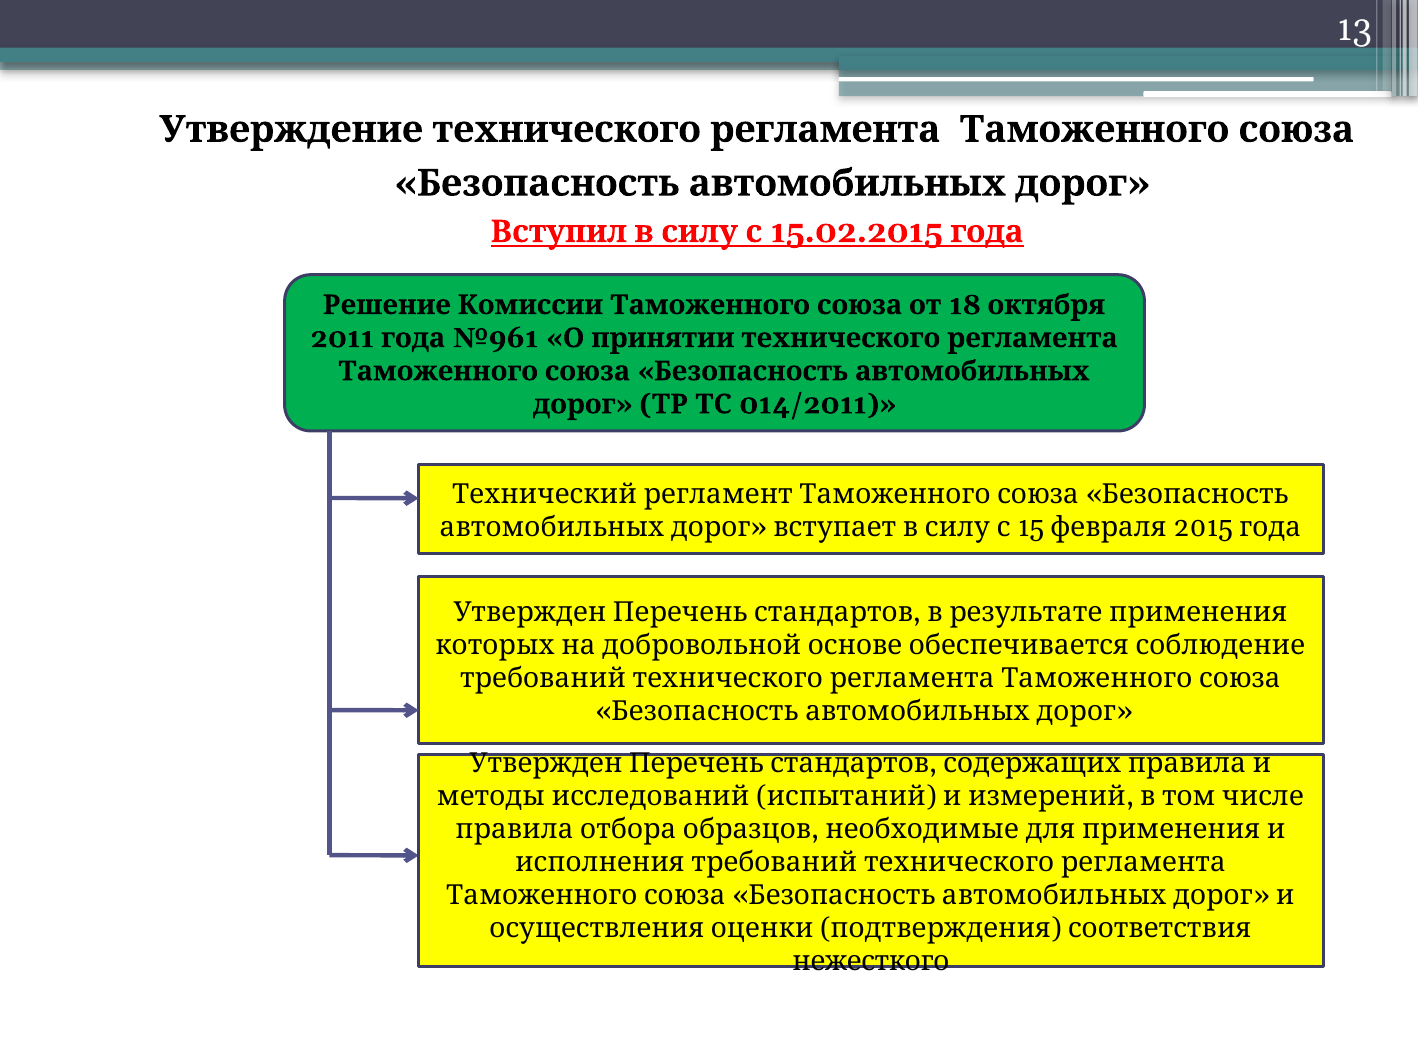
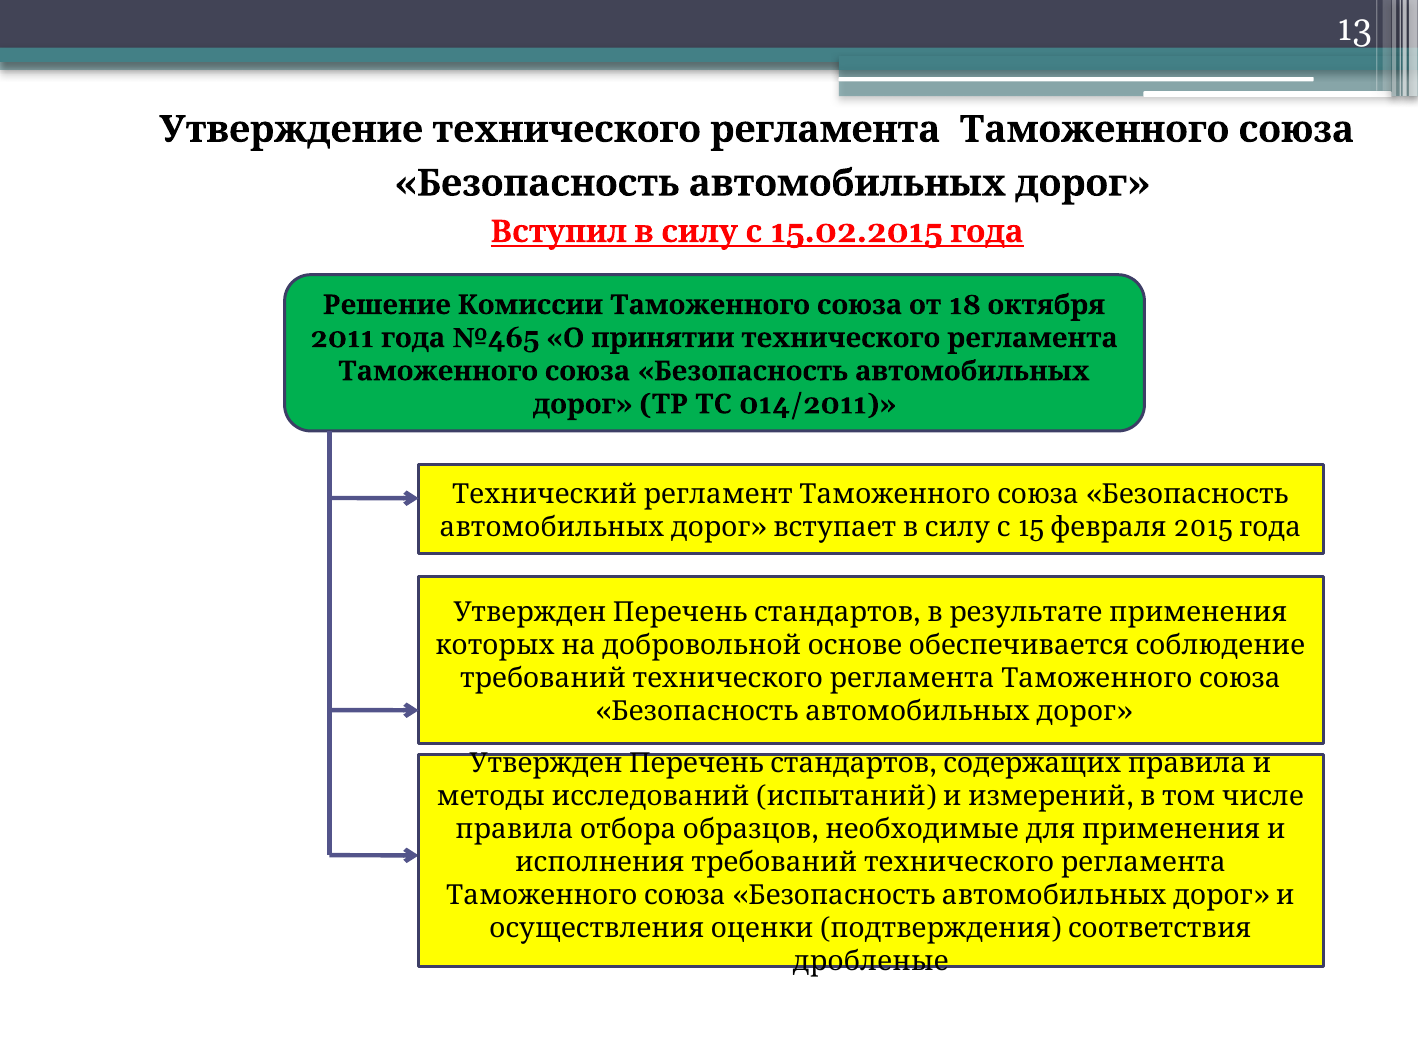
№961: №961 -> №465 (496, 338)
нежесткого: нежесткого -> дробленые (871, 962)
